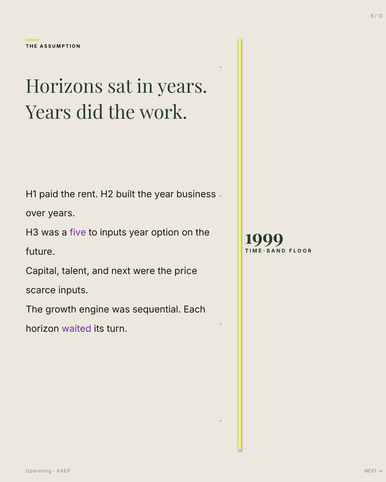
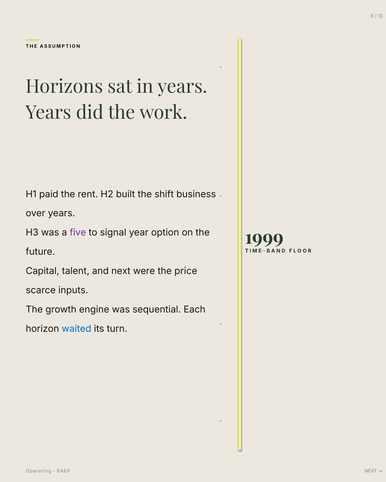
the year: year -> shift (164, 194)
to inputs: inputs -> signal (113, 233)
waited colour: purple -> blue (77, 329)
